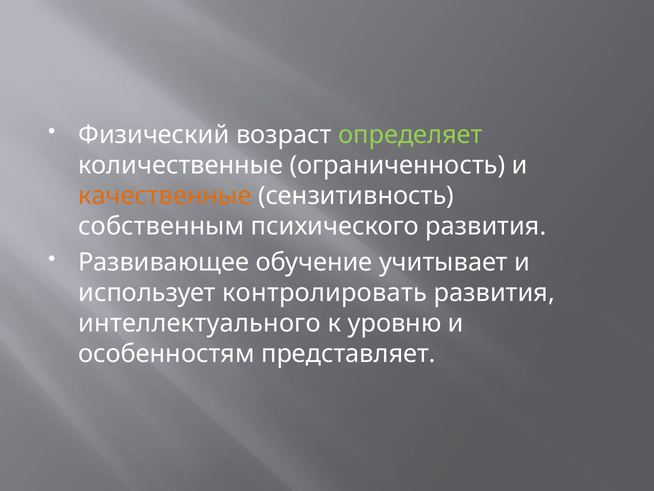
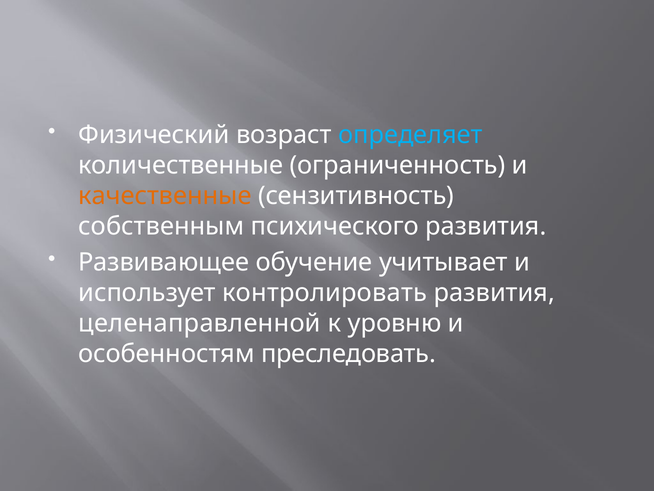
определяет colour: light green -> light blue (410, 135)
интеллектуального: интеллектуального -> целенаправленной (200, 323)
представляет: представляет -> преследовать (348, 354)
